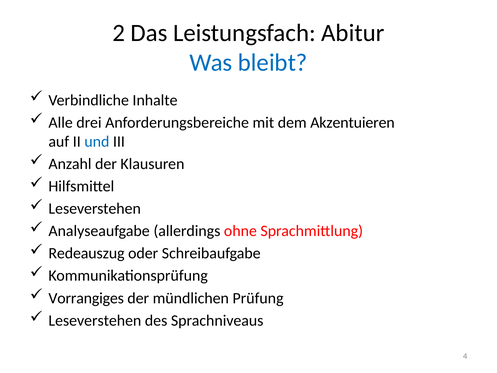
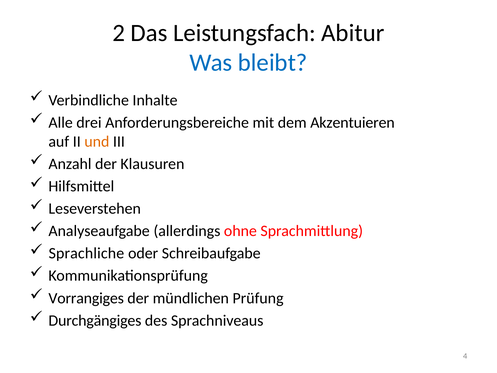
und colour: blue -> orange (97, 141)
Redeauszug: Redeauszug -> Sprachliche (86, 253)
Leseverstehen: Leseverstehen -> Durchgängiges (95, 320)
